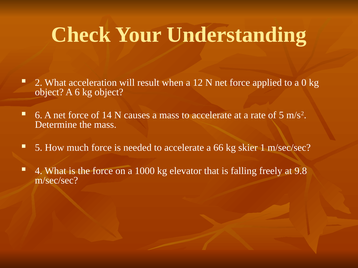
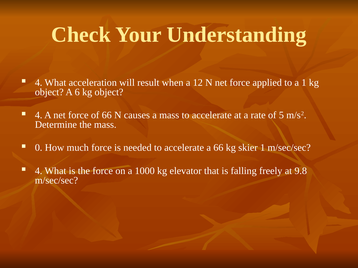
2: 2 -> 4 (39, 83)
a 0: 0 -> 1 (304, 83)
6: 6 -> 4 (39, 115)
of 14: 14 -> 66 (107, 115)
5: 5 -> 0 (39, 148)
